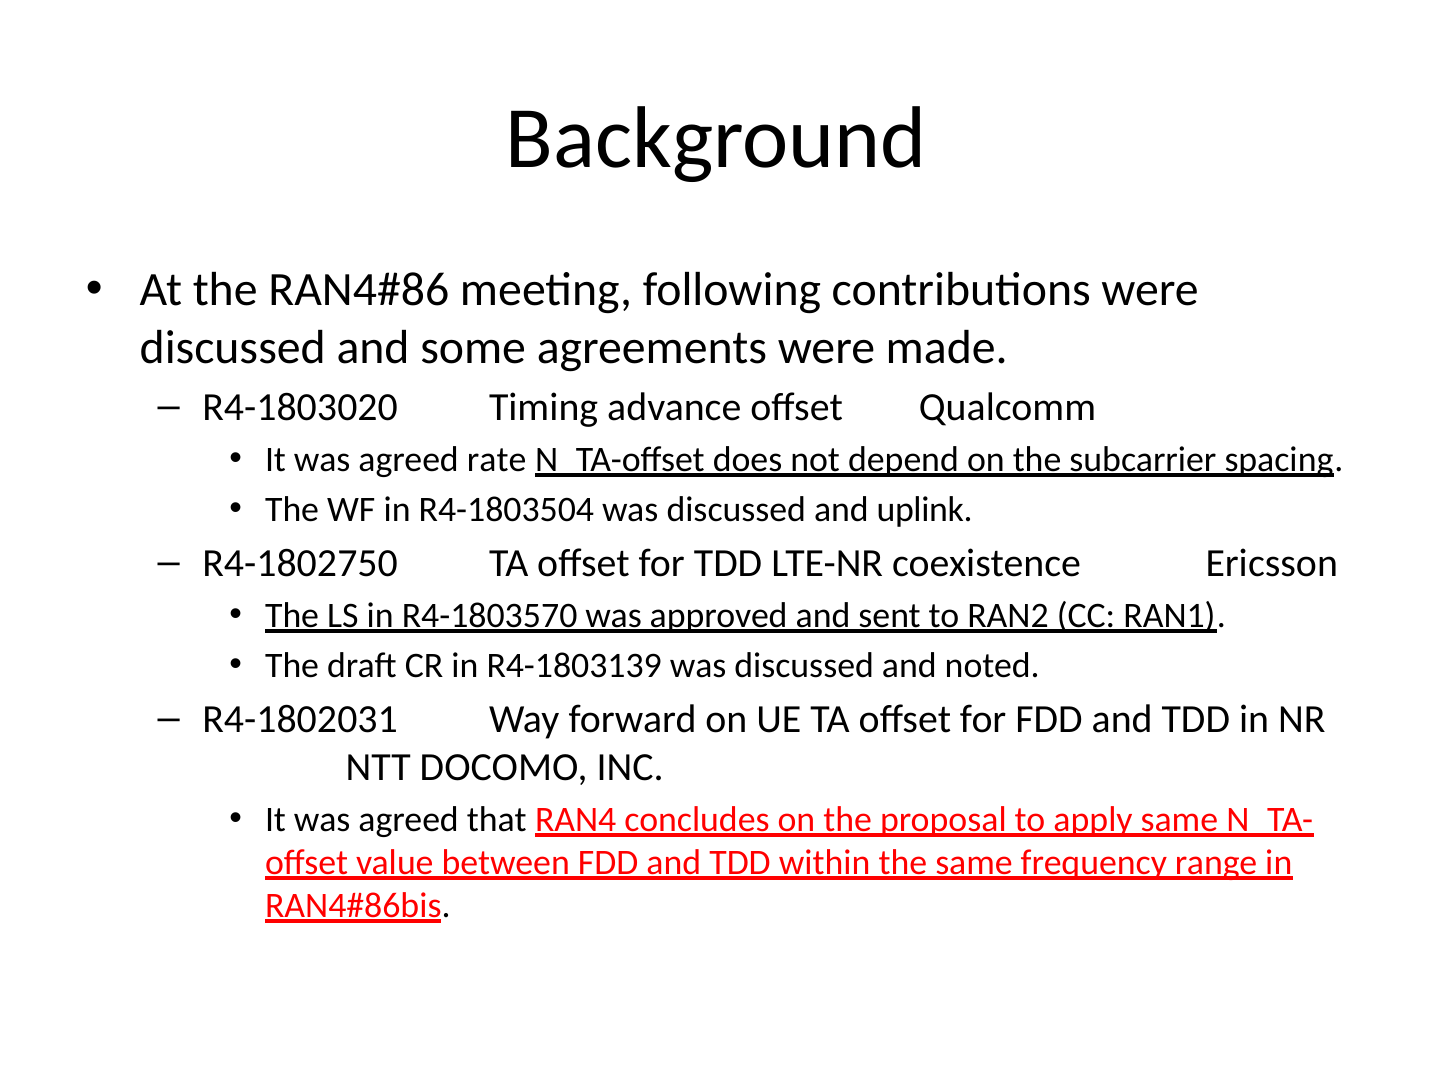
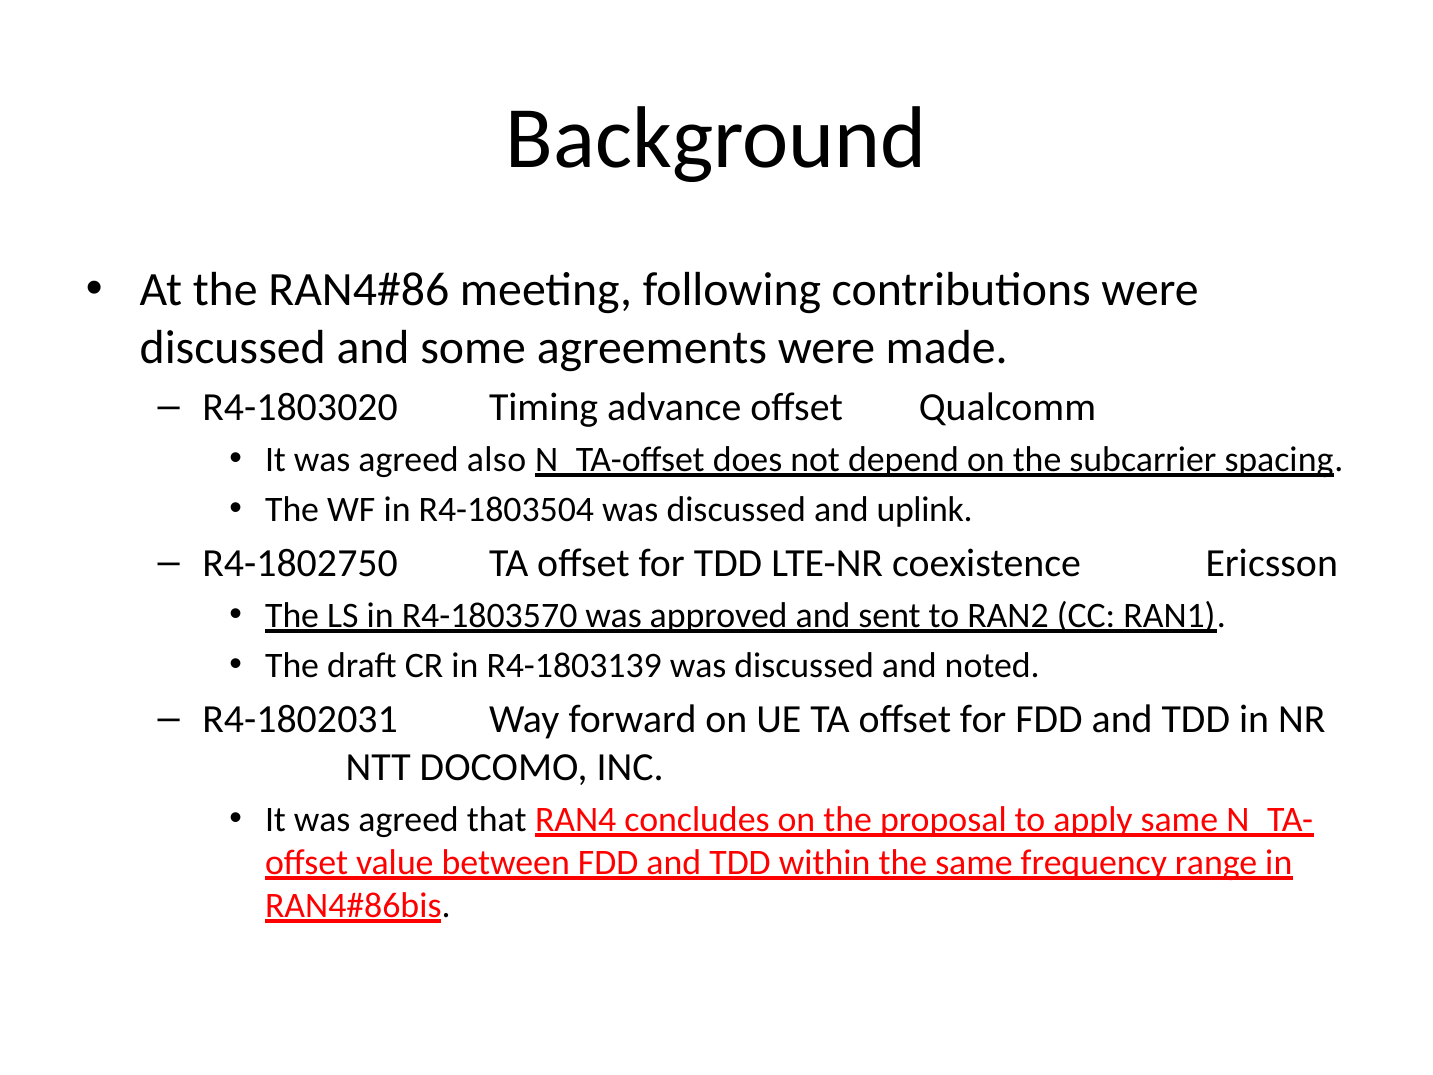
rate: rate -> also (497, 459)
